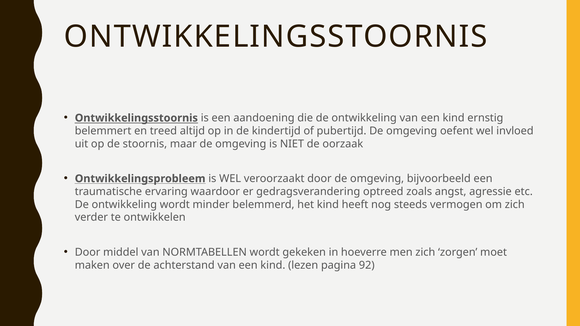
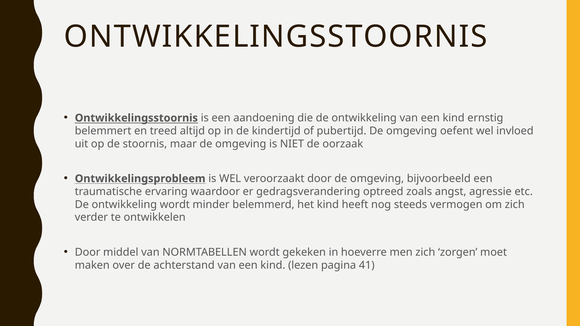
92: 92 -> 41 (367, 265)
